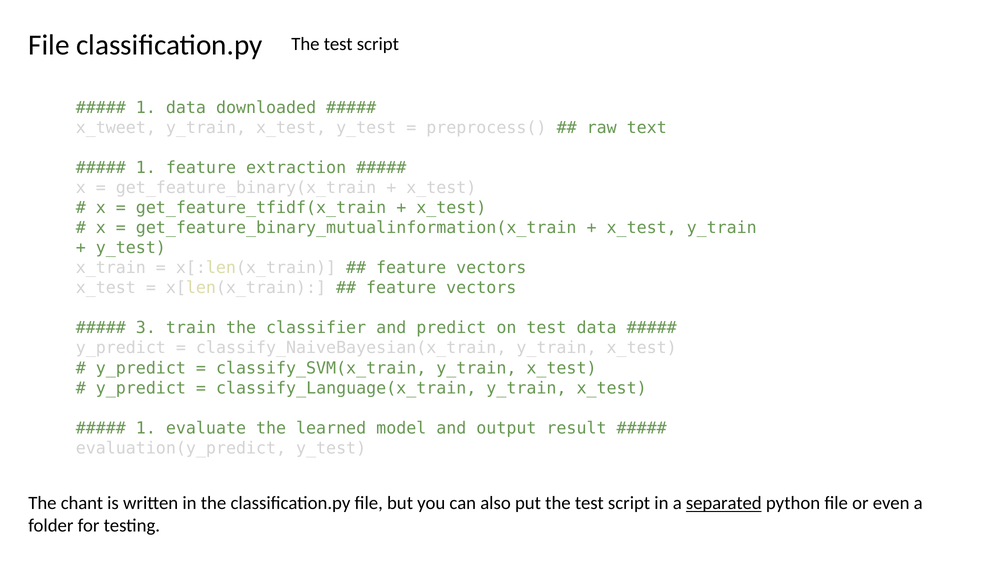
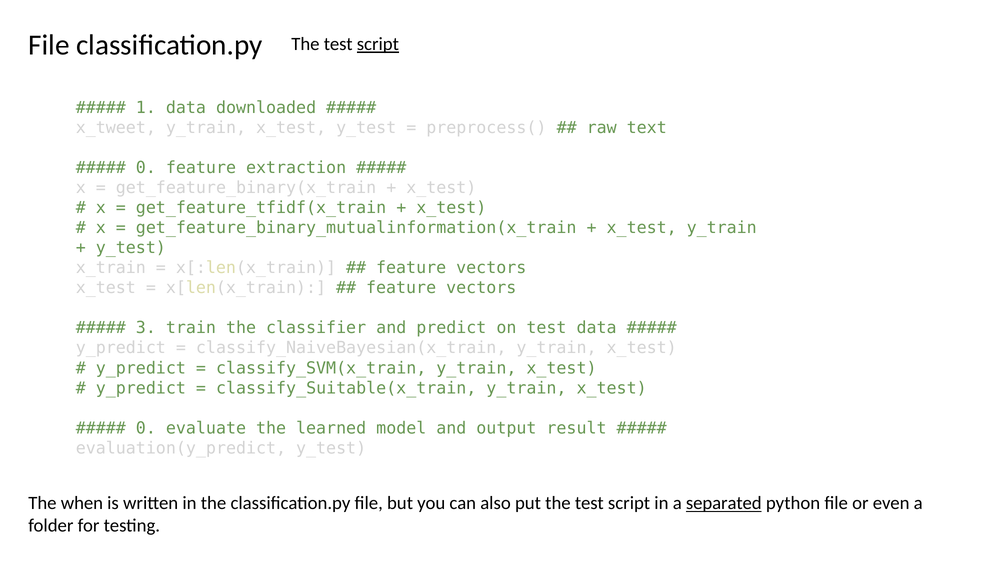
script underline: none -> present (378, 44)
1: 1 -> 0 (146, 168)
classify_Language(x_train: classify_Language(x_train -> classify_Suitable(x_train (346, 388)
1: 1 -> 0 (146, 428)
chant: chant -> when (82, 503)
